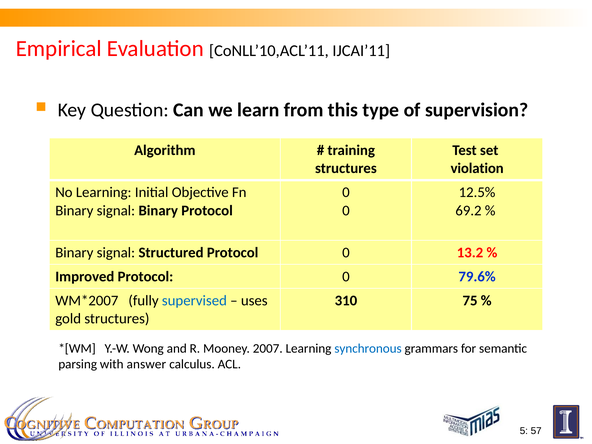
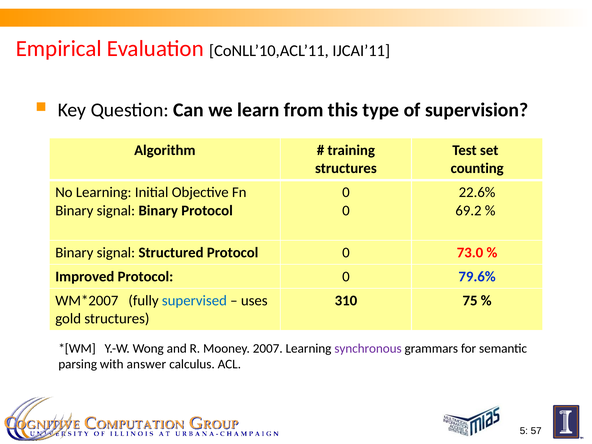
violation: violation -> counting (477, 168)
12.5%: 12.5% -> 22.6% (477, 192)
13.2: 13.2 -> 73.0 (470, 253)
synchronous colour: blue -> purple (368, 349)
